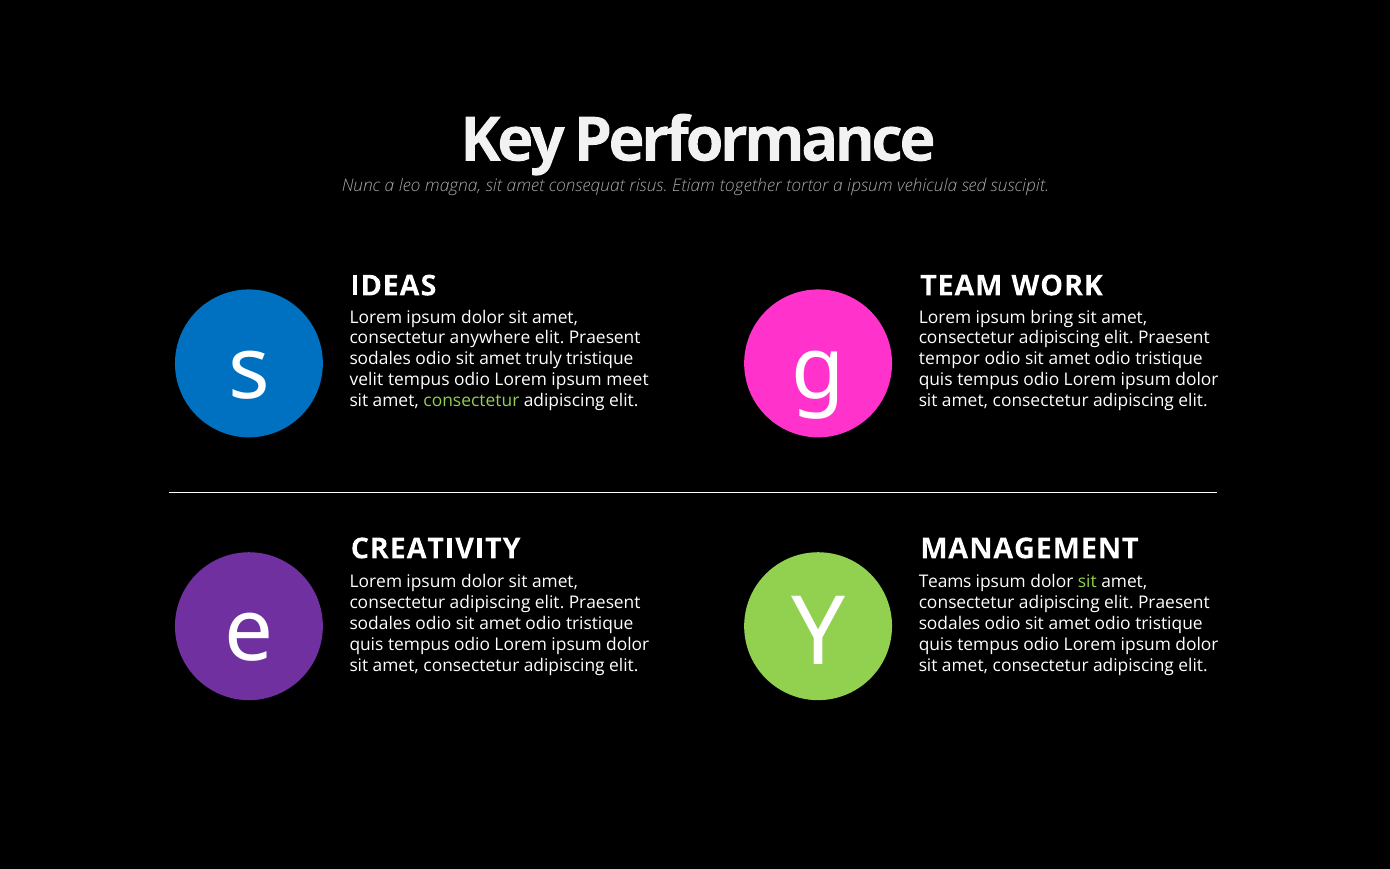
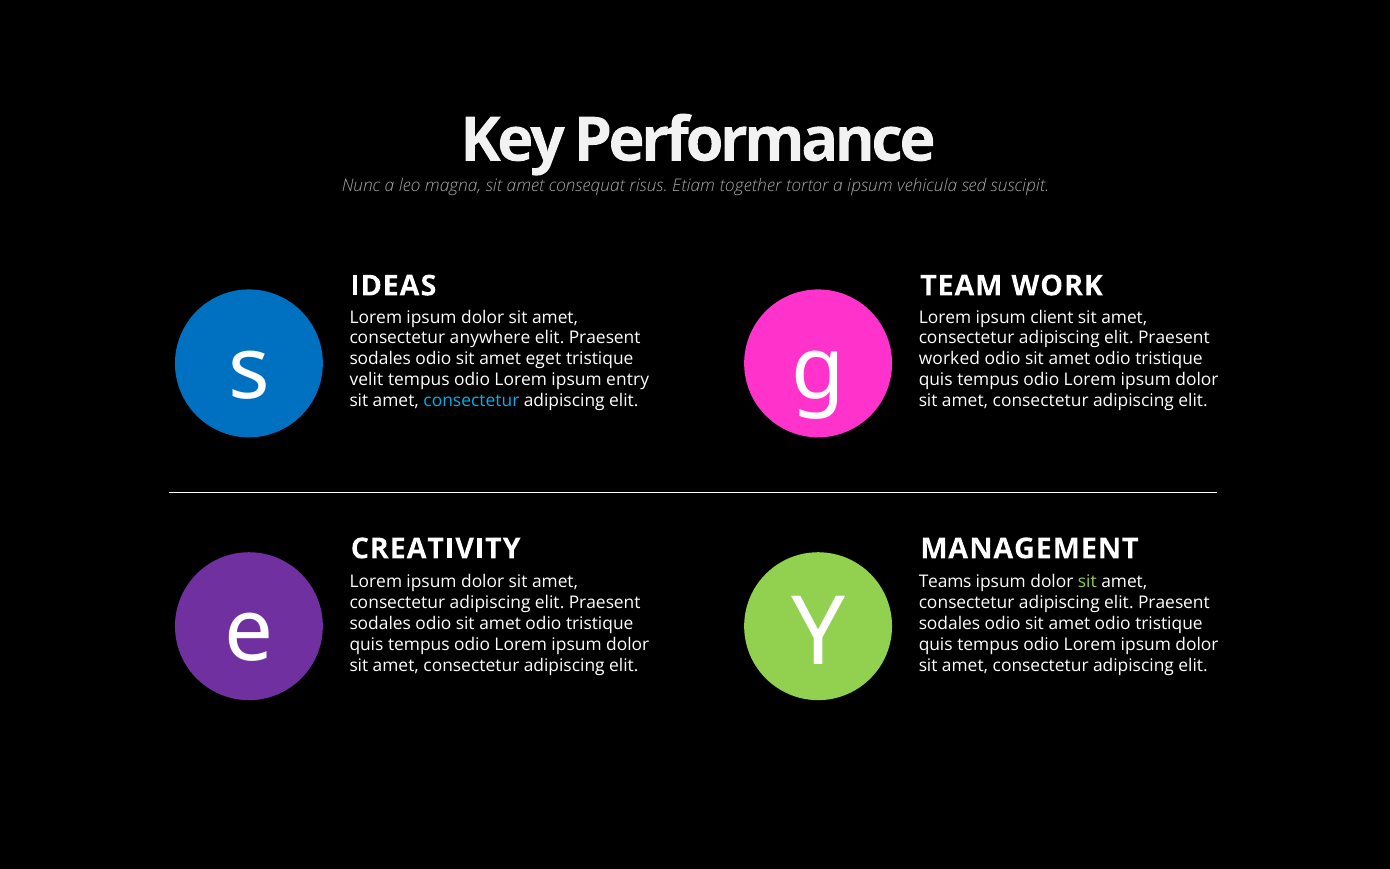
bring: bring -> client (1052, 317)
truly: truly -> eget (543, 359)
tempor: tempor -> worked (949, 359)
meet: meet -> entry (628, 380)
consectetur colour: light green -> light blue (471, 401)
